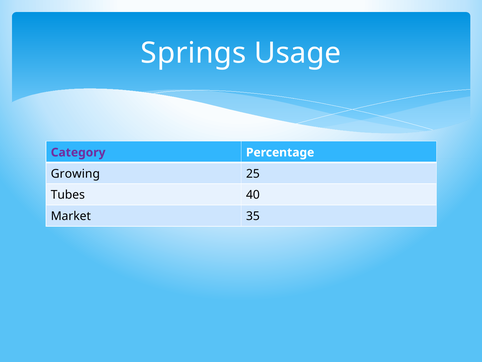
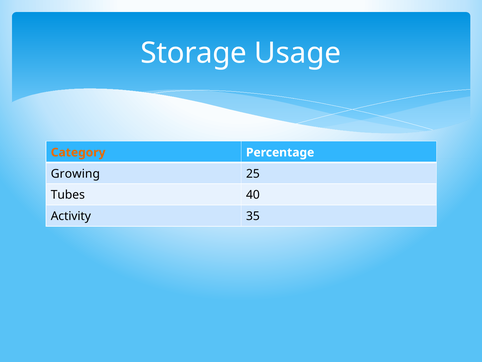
Springs: Springs -> Storage (194, 53)
Category colour: purple -> orange (78, 152)
Market: Market -> Activity (71, 216)
